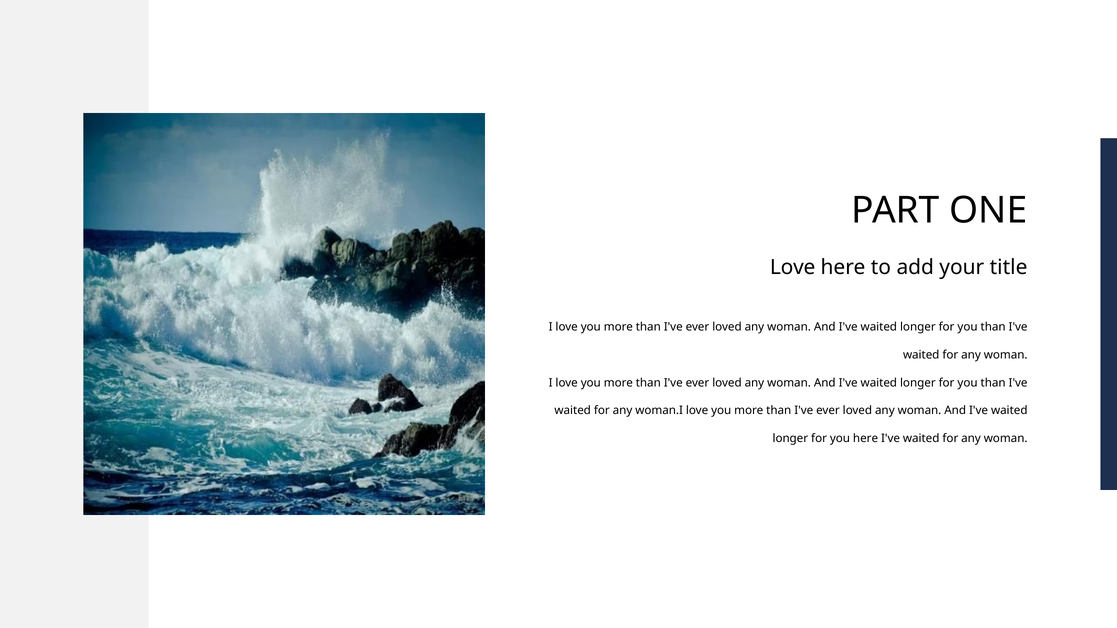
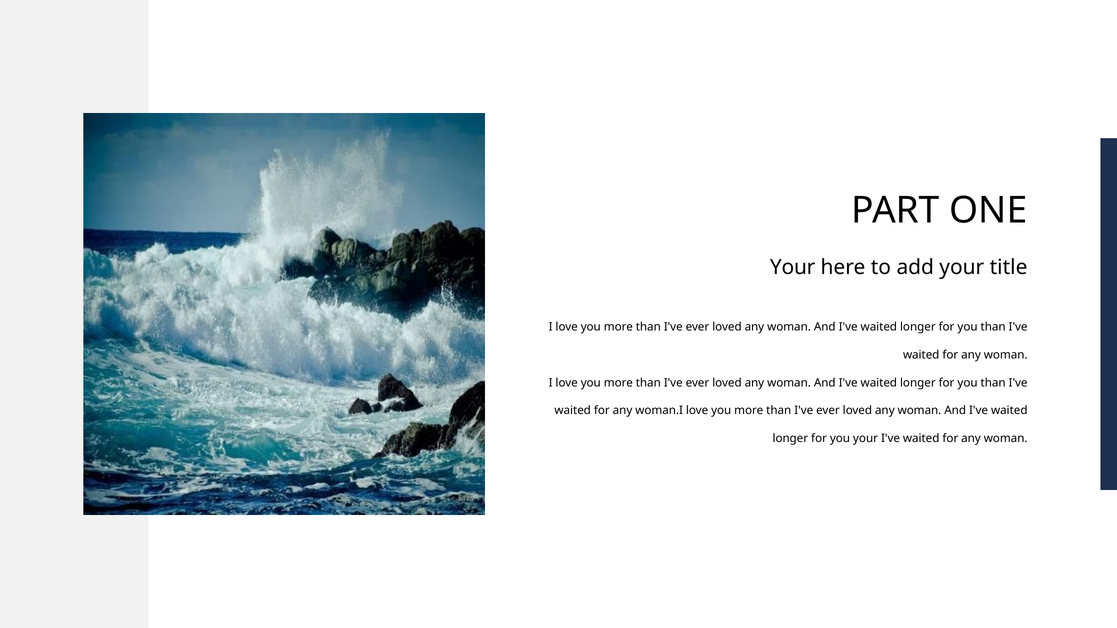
Love: Love -> Your (793, 267)
you here: here -> your (866, 439)
